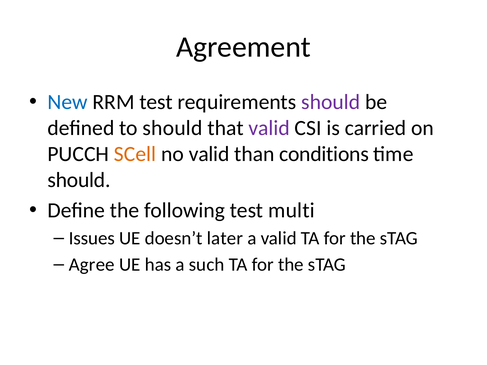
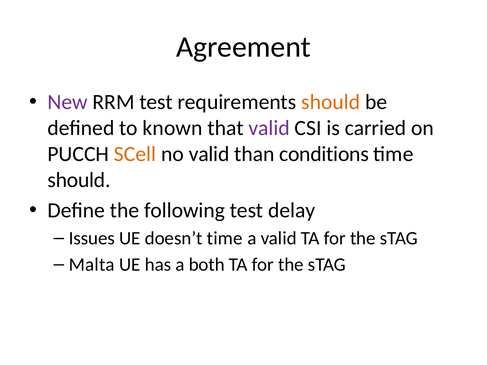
New colour: blue -> purple (68, 102)
should colour: purple -> orange (331, 102)
to should: should -> known (173, 128)
multi: multi -> delay (292, 211)
doesn’t later: later -> time (225, 238)
Agree: Agree -> Malta (92, 265)
such: such -> both (207, 265)
